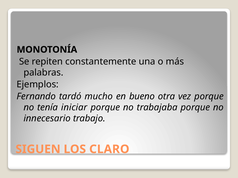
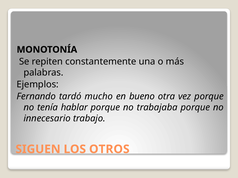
iniciar: iniciar -> hablar (74, 108)
CLARO: CLARO -> OTROS (109, 150)
